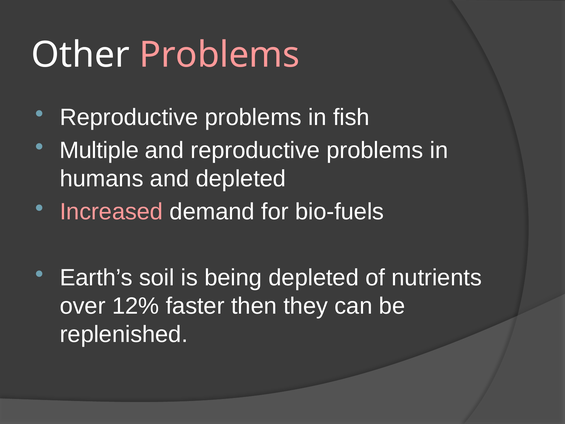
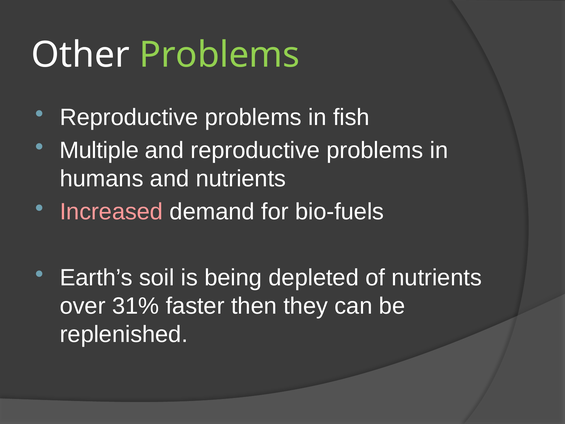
Problems colour: pink -> light green (219, 55)
and depleted: depleted -> nutrients (241, 179)
12%: 12% -> 31% (136, 306)
